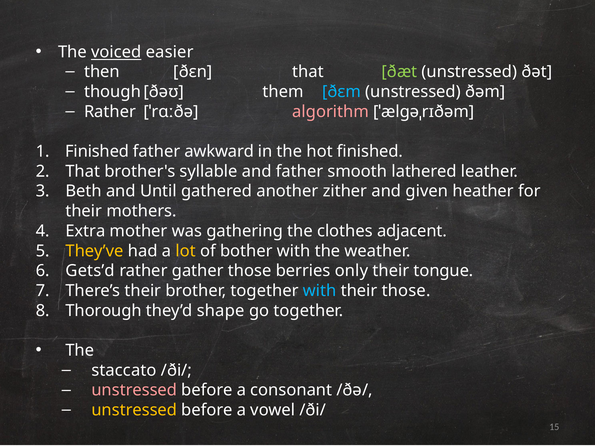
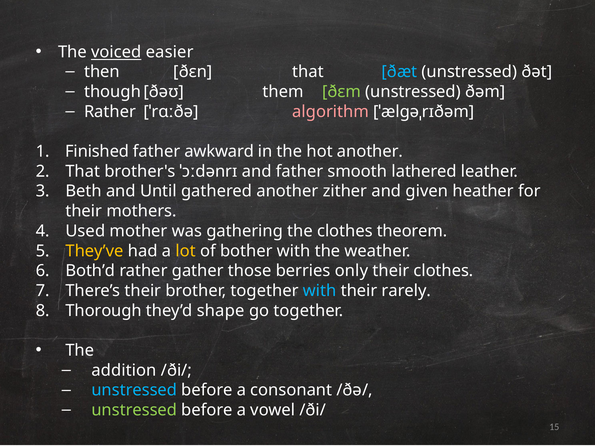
ðæt colour: light green -> light blue (399, 72)
ðɛm colour: light blue -> light green (341, 92)
hot finished: finished -> another (370, 151)
syllable: syllable -> ˈɔːdənrɪ (209, 171)
Extra: Extra -> Used (85, 231)
adjacent: adjacent -> theorem (412, 231)
Gets’d: Gets’d -> Both’d (90, 270)
their tongue: tongue -> clothes (443, 270)
their those: those -> rarely (406, 290)
staccato: staccato -> addition (124, 370)
unstressed colour: pink -> light blue (134, 390)
unstressed colour: yellow -> light green (134, 409)
